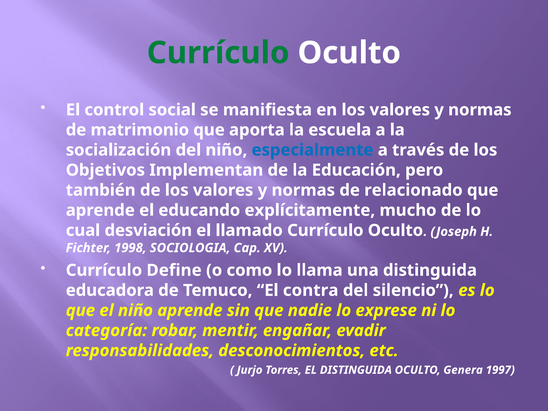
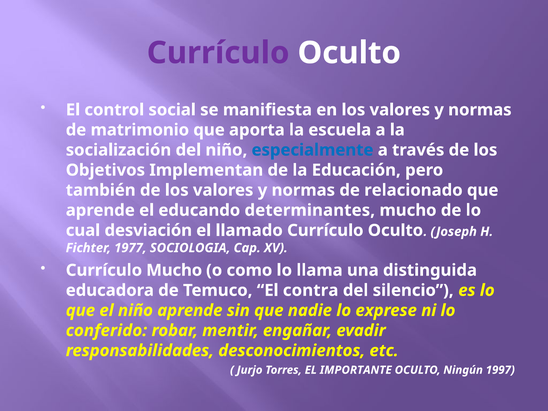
Currículo colour: green -> purple (218, 53)
explícitamente: explícitamente -> determinantes (310, 210)
1998: 1998 -> 1977 (130, 248)
Currículo Define: Define -> Mucho (174, 270)
categoría: categoría -> conferido (106, 331)
EL DISTINGUIDA: DISTINGUIDA -> IMPORTANTE (356, 370)
Genera: Genera -> Ningún (463, 370)
